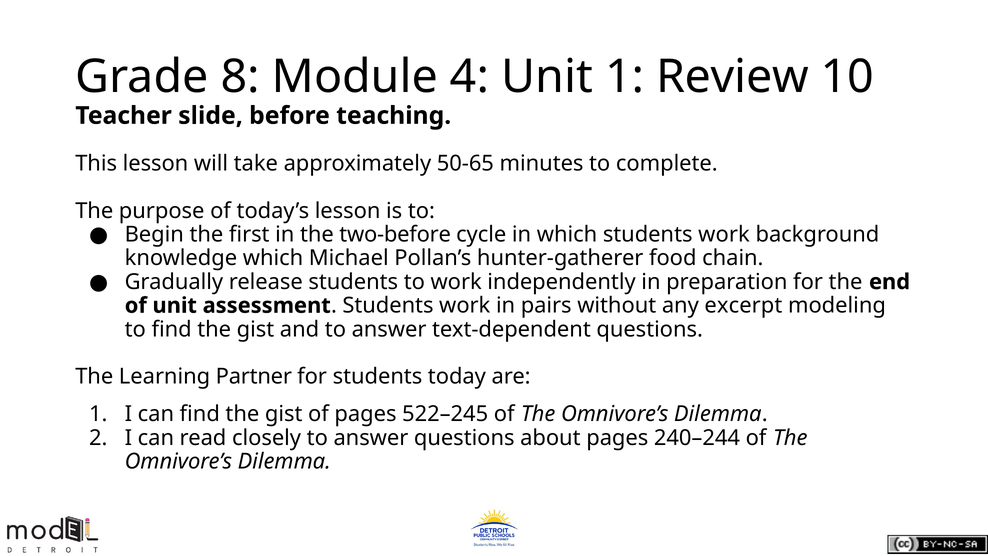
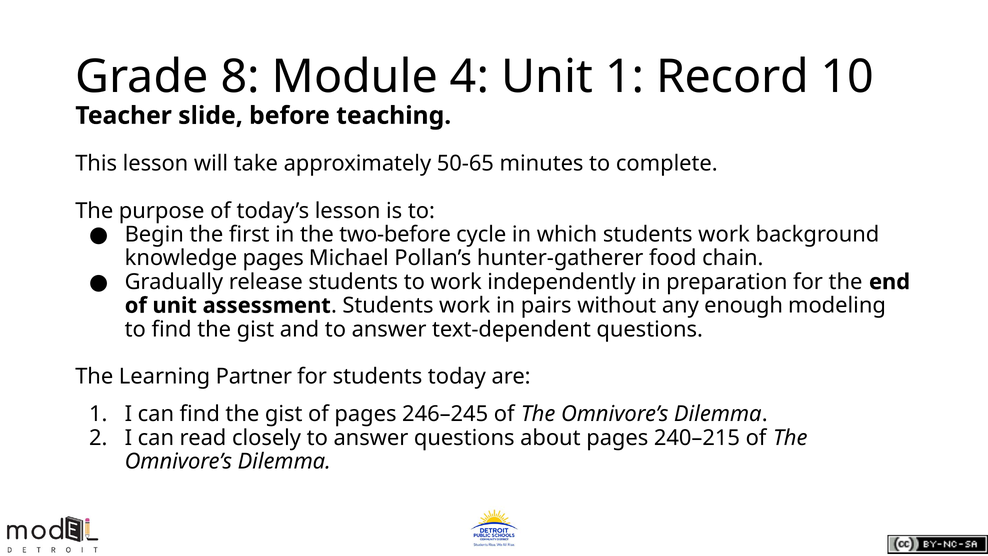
Review: Review -> Record (732, 77)
knowledge which: which -> pages (273, 258)
excerpt: excerpt -> enough (744, 305)
522–245: 522–245 -> 246–245 (445, 414)
240–244: 240–244 -> 240–215 (697, 438)
